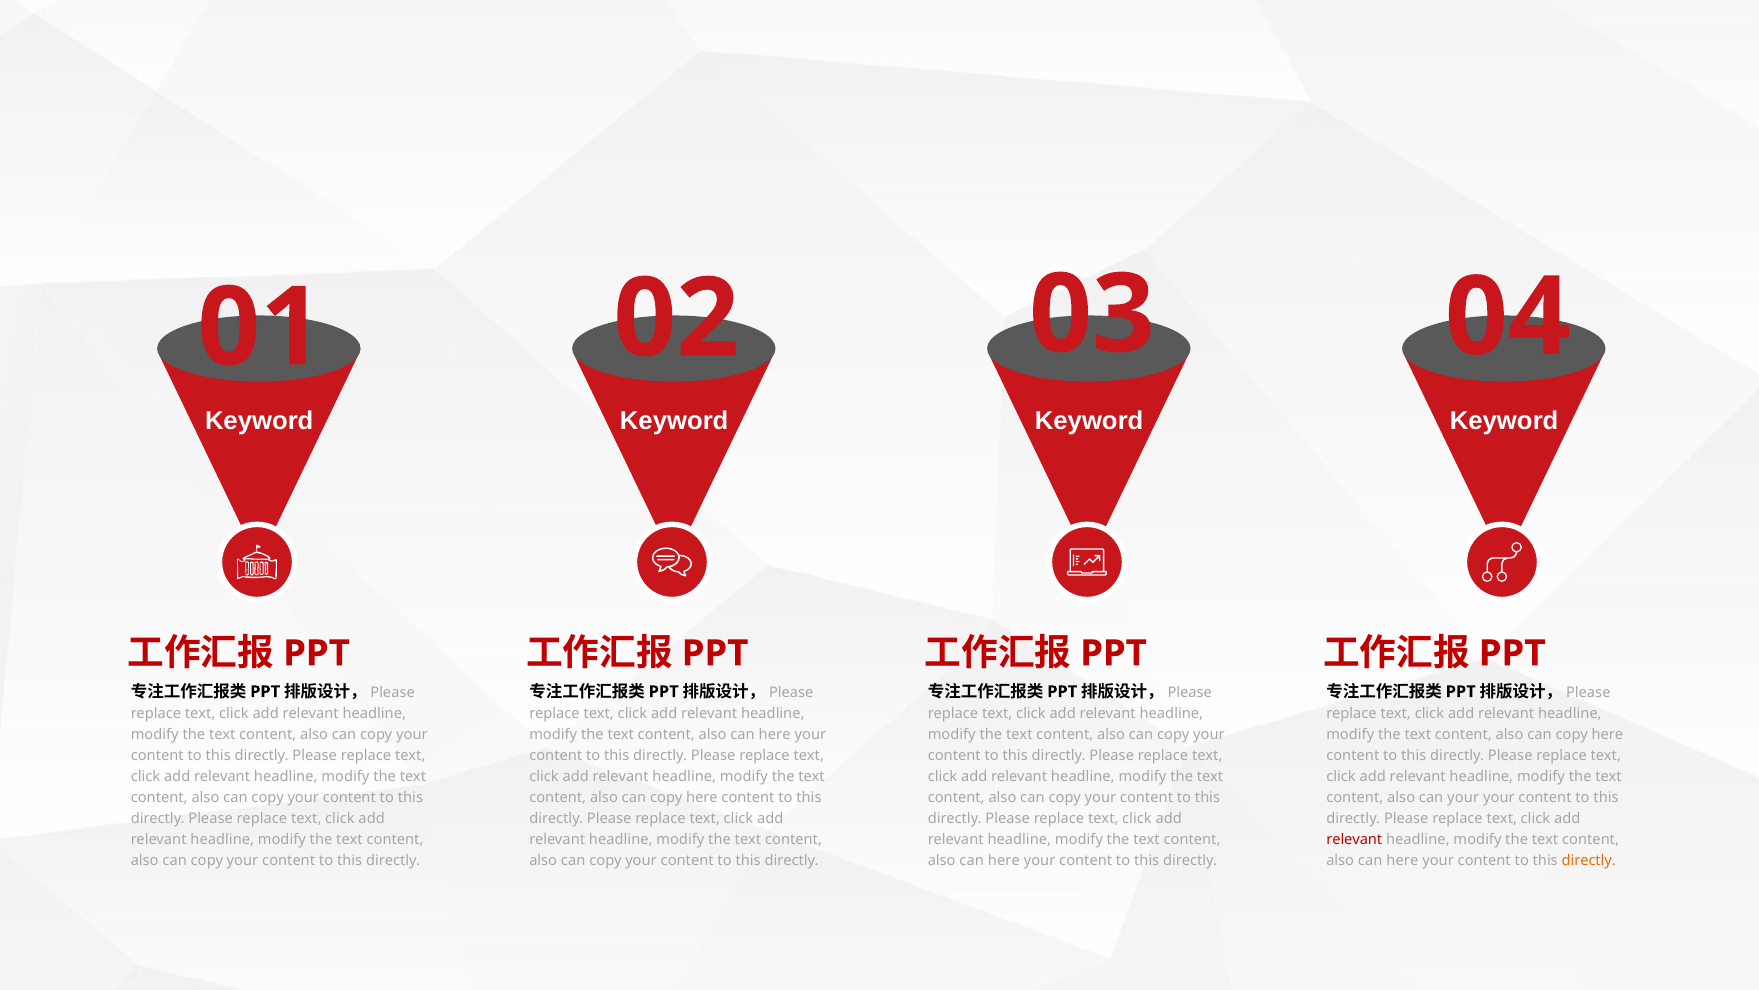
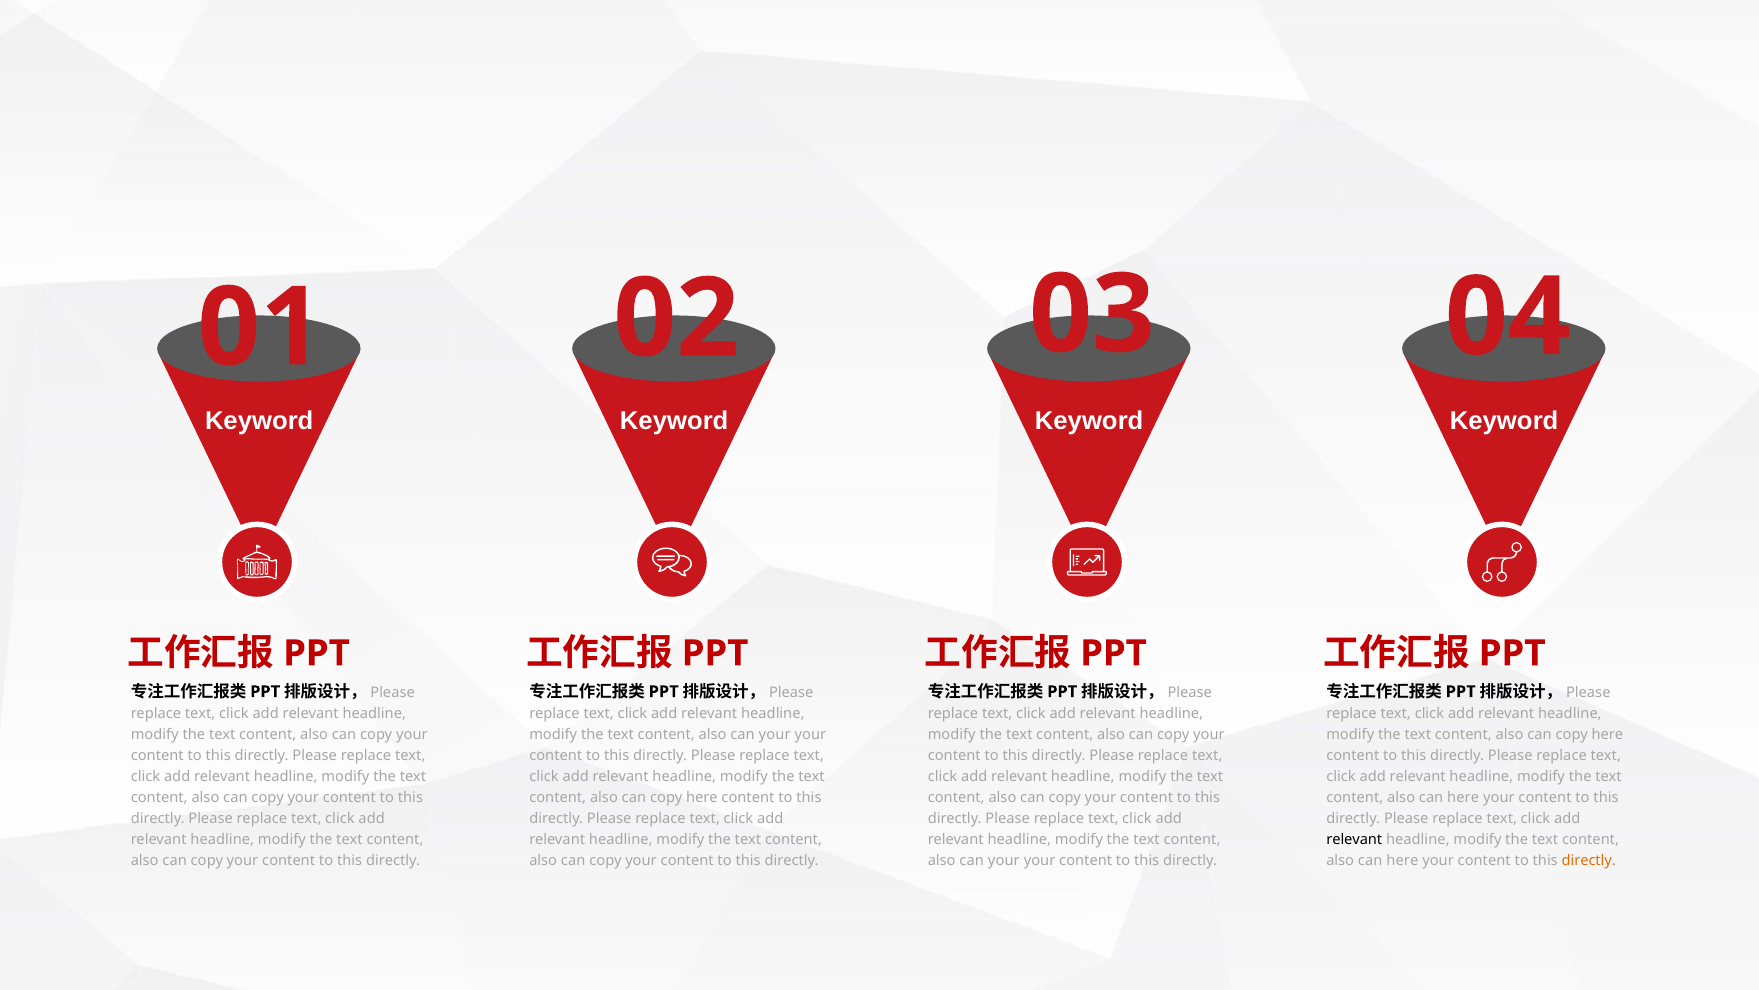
here: here -> your (775, 734)
your: your -> here (1463, 797)
relevant colour: red -> black (1354, 840)
here: here -> your (1004, 861)
